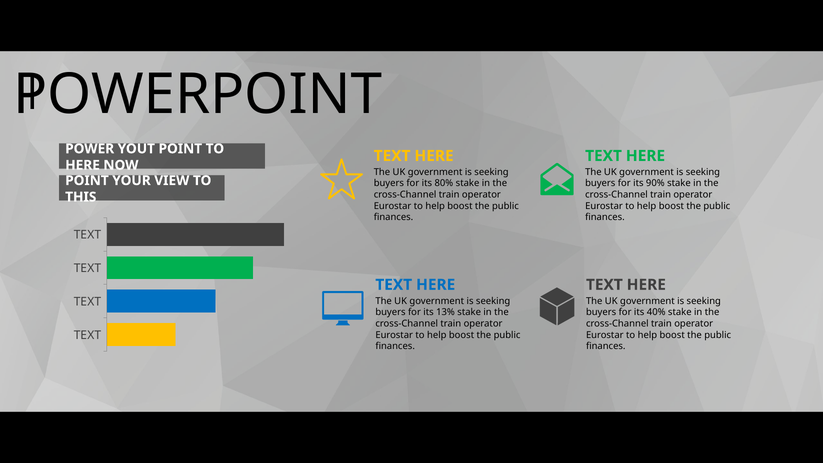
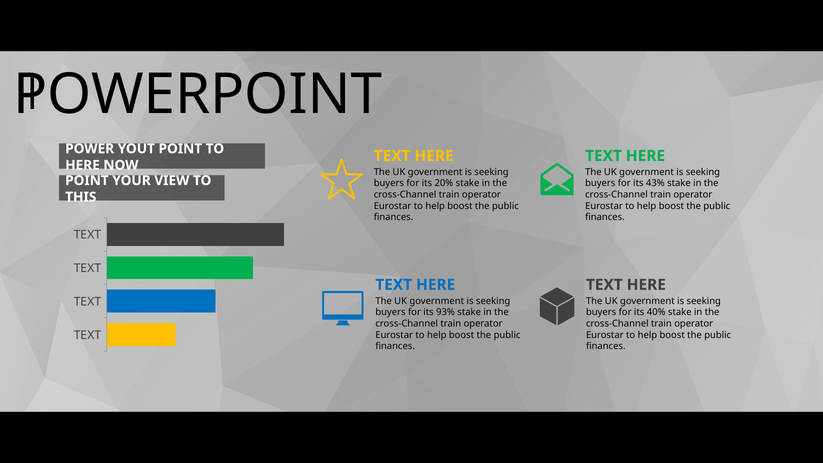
80%: 80% -> 20% (444, 183)
90%: 90% -> 43% (655, 183)
13%: 13% -> 93% (446, 312)
